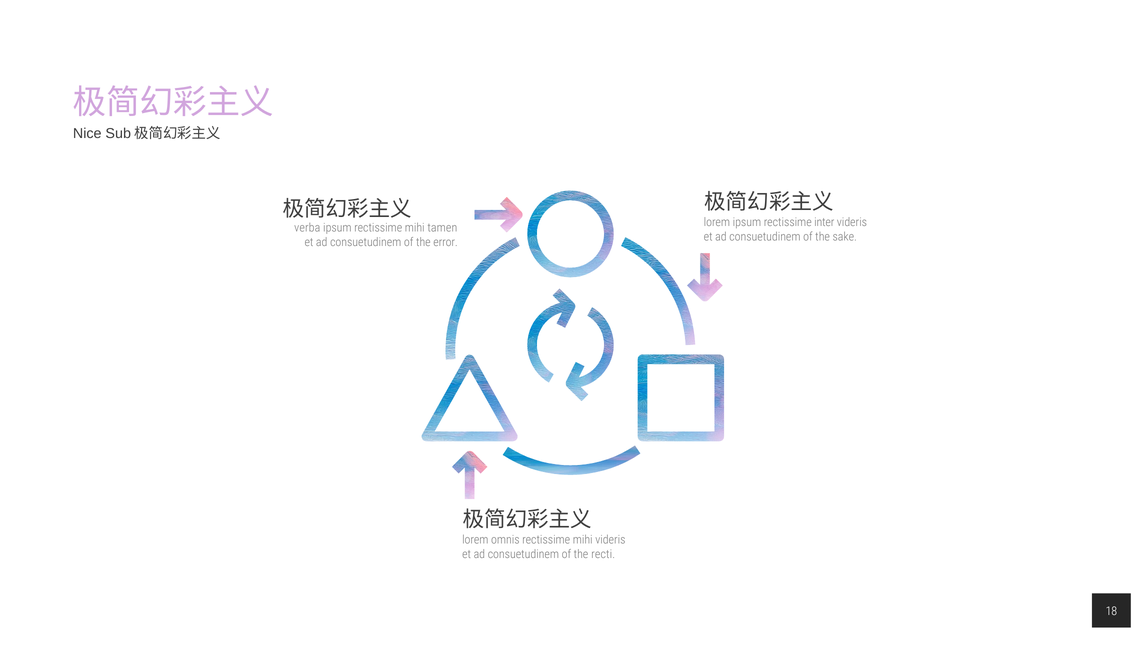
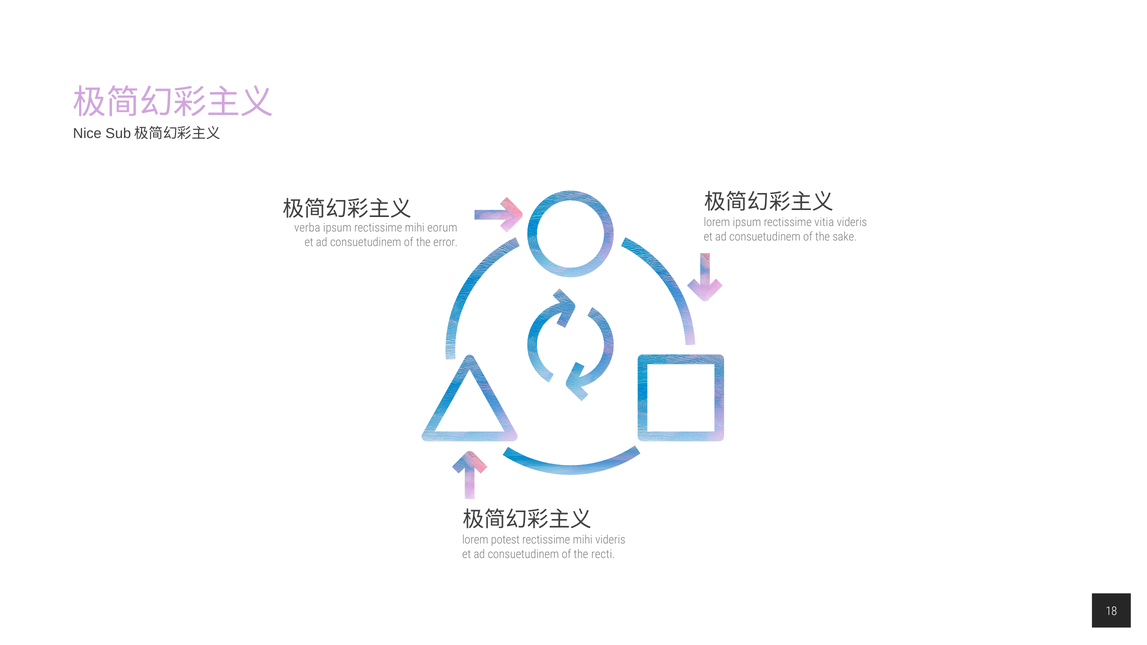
inter: inter -> vitia (824, 223)
tamen: tamen -> eorum (442, 228)
omnis: omnis -> potest (505, 540)
